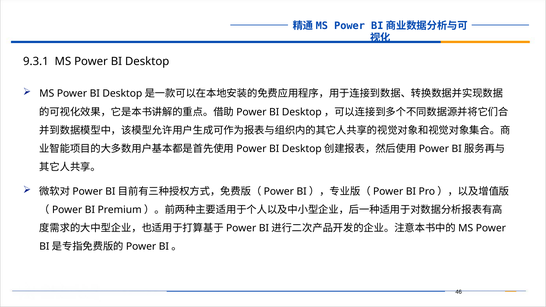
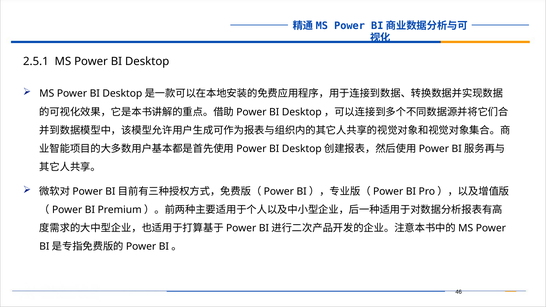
9.3.1: 9.3.1 -> 2.5.1 (36, 61)
